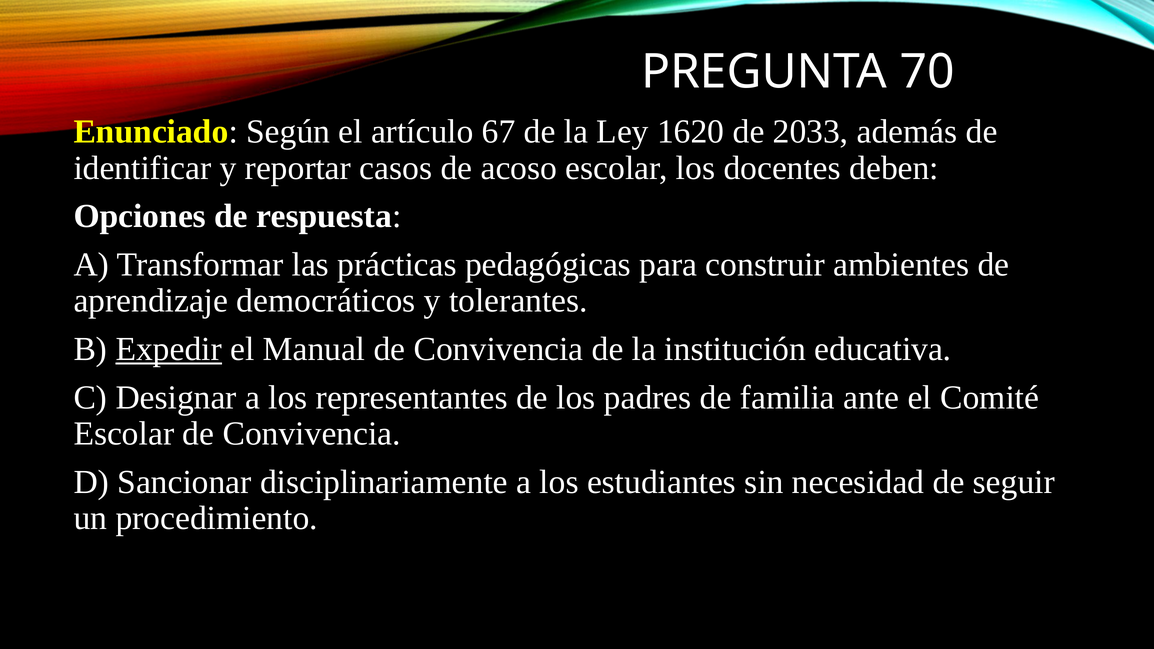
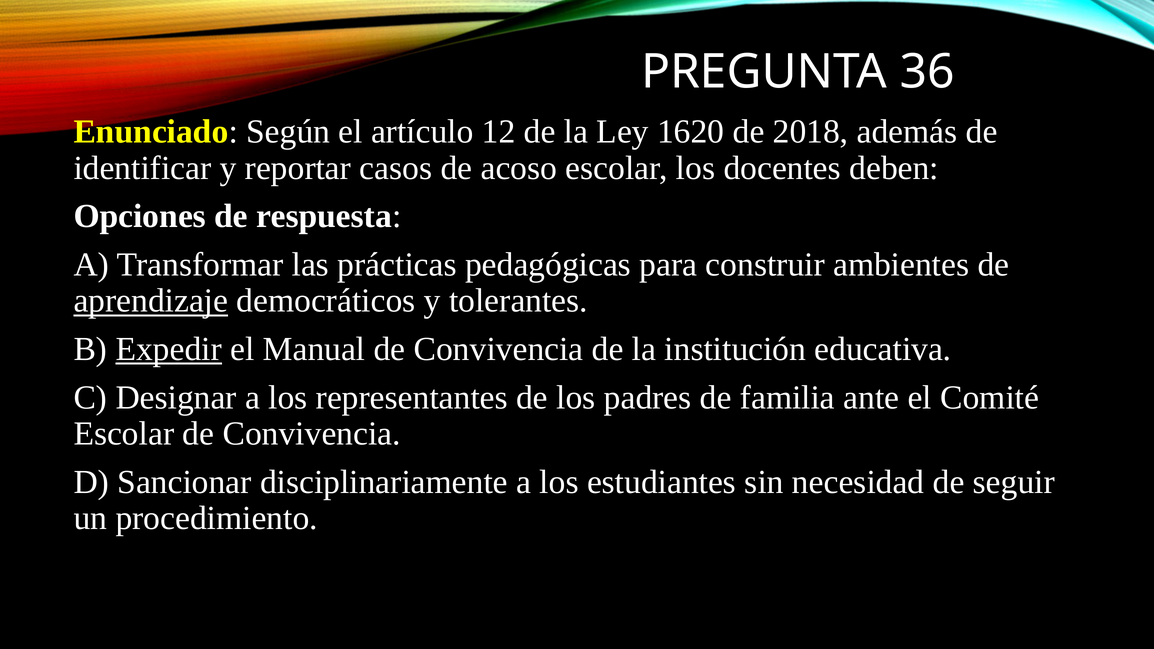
70: 70 -> 36 (927, 72)
67: 67 -> 12 (499, 132)
2033: 2033 -> 2018 (811, 132)
aprendizaje underline: none -> present (151, 301)
